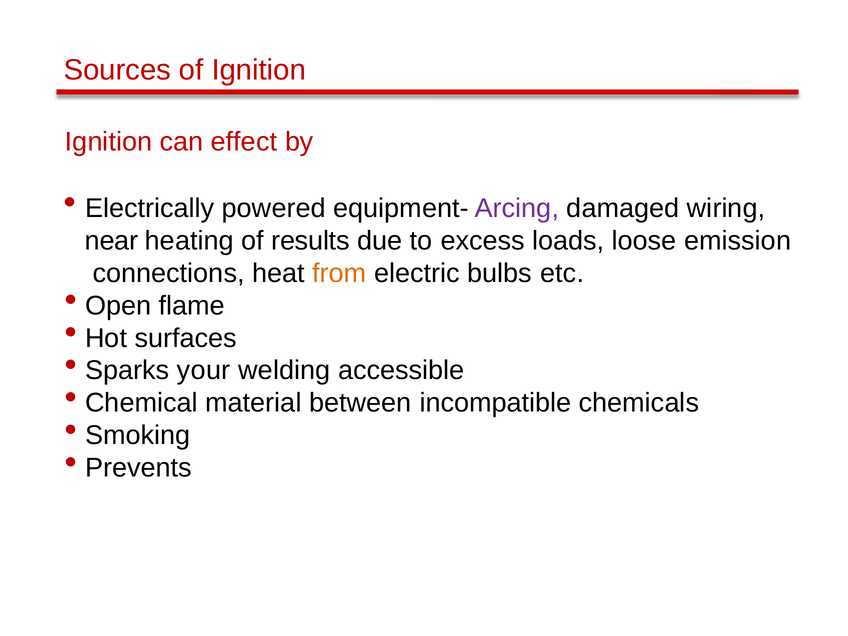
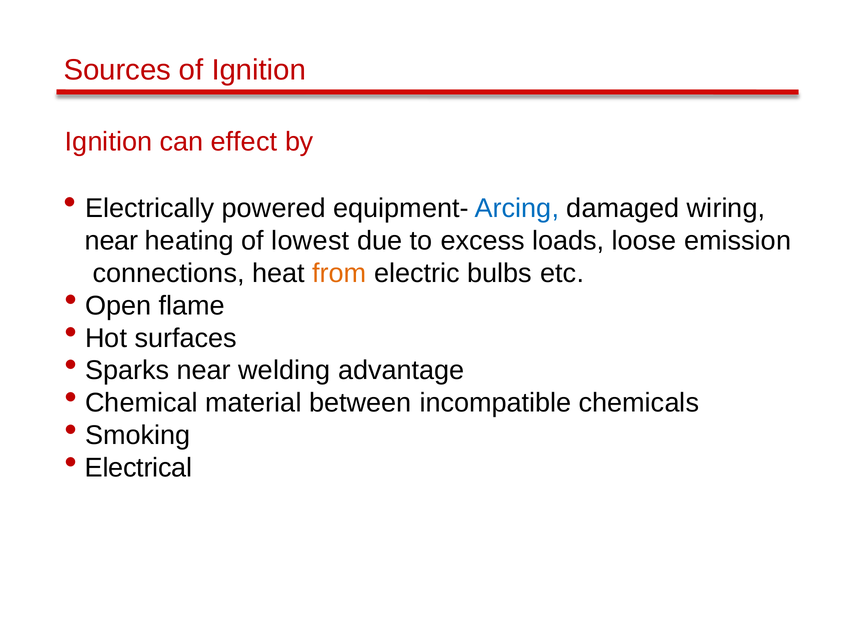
Arcing colour: purple -> blue (517, 208)
results: results -> lowest (310, 241)
Sparks your: your -> near (204, 371)
accessible: accessible -> advantage (401, 371)
Prevents: Prevents -> Electrical (139, 468)
